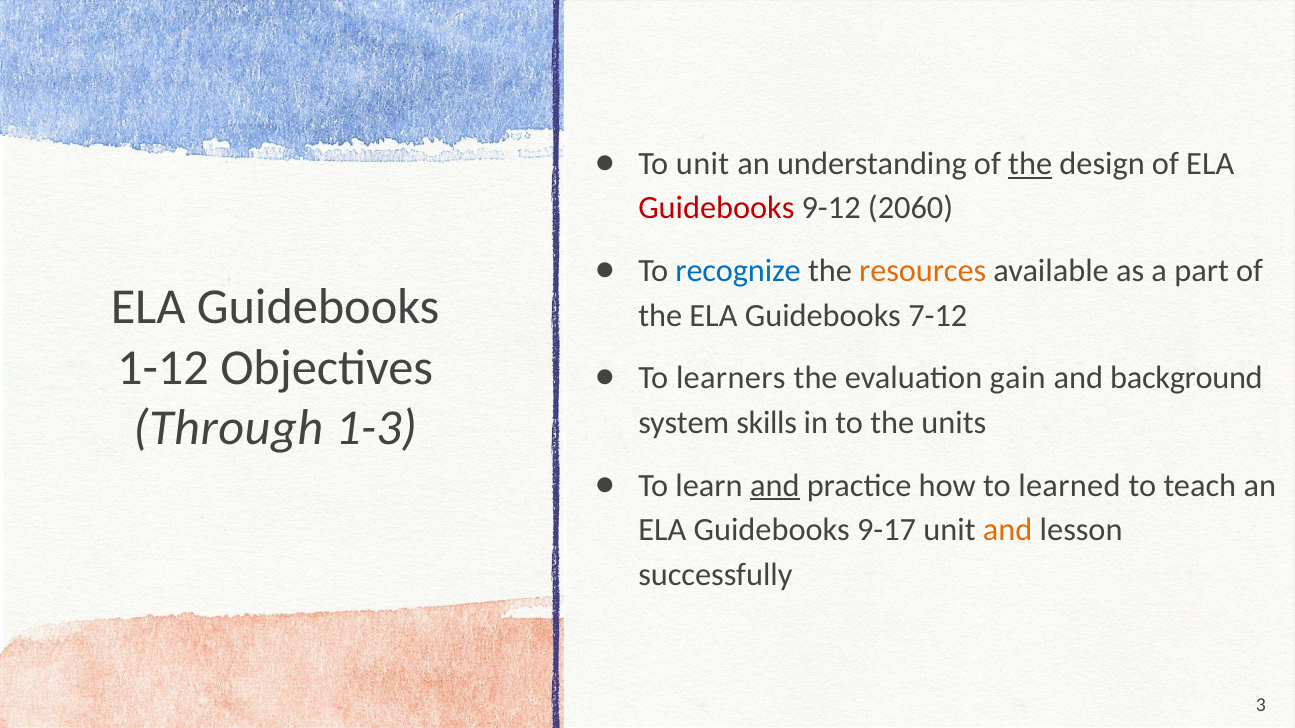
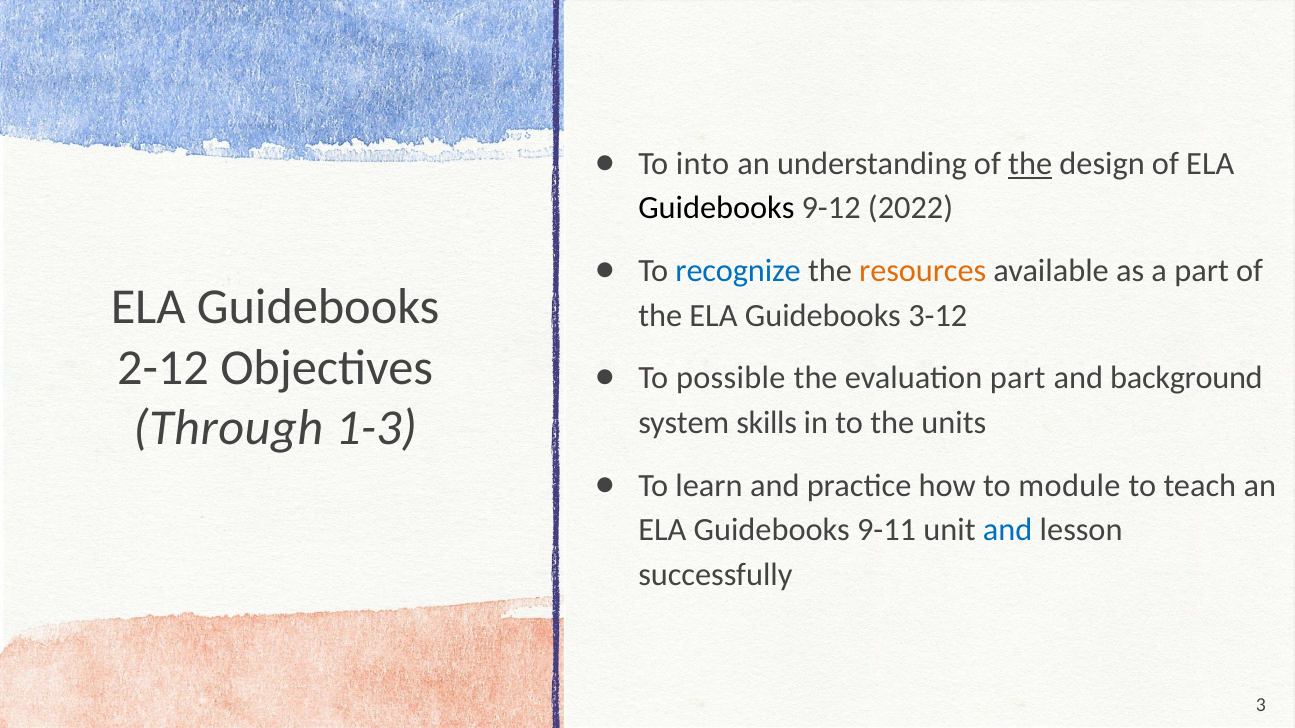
To unit: unit -> into (703, 164)
Guidebooks colour: red -> black (716, 208)
2060: 2060 -> 2022 (911, 208)
7-12: 7-12 -> 3-12 (938, 316)
1-12: 1-12 -> 2-12 (163, 368)
learners: learners -> possible (731, 378)
evaluation gain: gain -> part (1018, 378)
and underline: present -> none (775, 486)
learned: learned -> module (1069, 486)
9-17: 9-17 -> 9-11 (887, 530)
and colour: orange -> blue (1008, 530)
